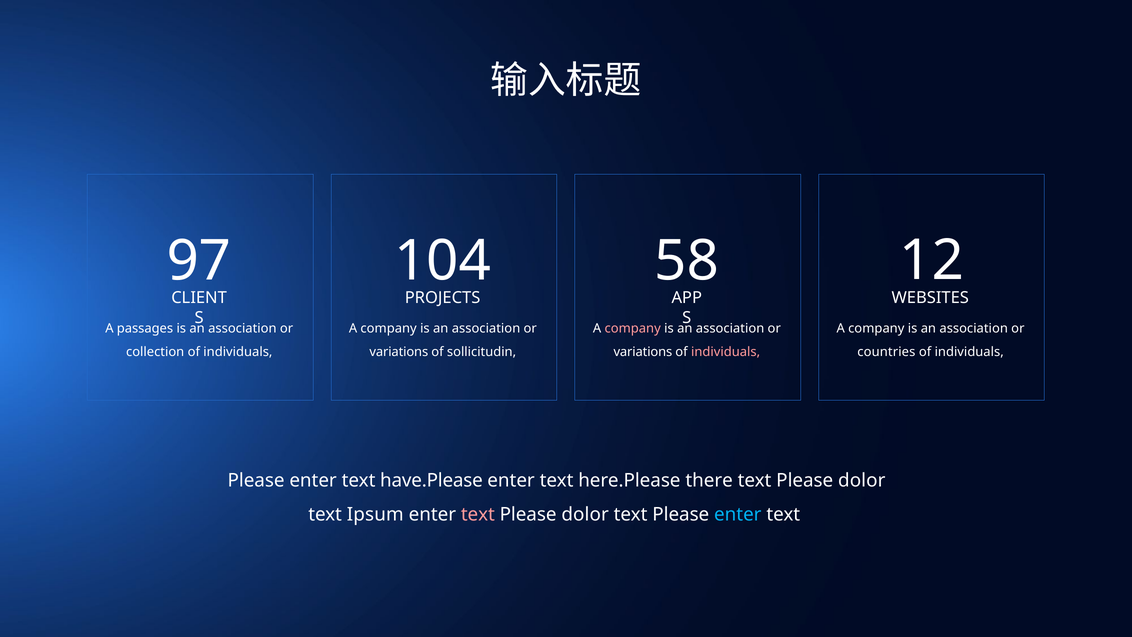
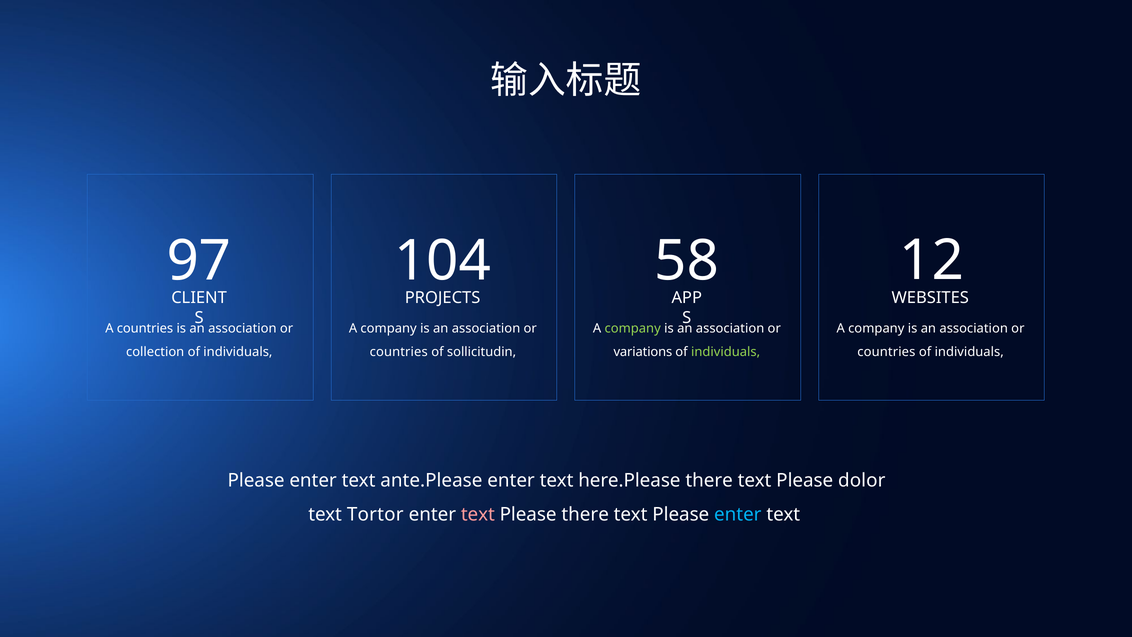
A passages: passages -> countries (145, 329)
company colour: pink -> light green (633, 329)
variations: variations -> countries (399, 352)
individuals colour: pink -> light green (726, 352)
have.Please: have.Please -> ante.Please (431, 481)
Ipsum: Ipsum -> Tortor (375, 514)
dolor: dolor -> there (585, 514)
